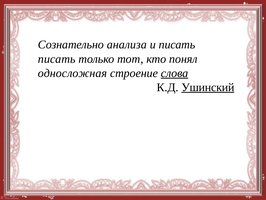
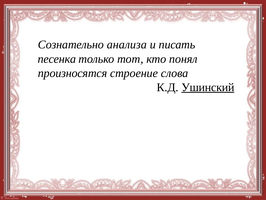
писать: писать -> песенка (57, 59)
односложная: односложная -> произносятся (73, 73)
слова underline: present -> none (175, 73)
